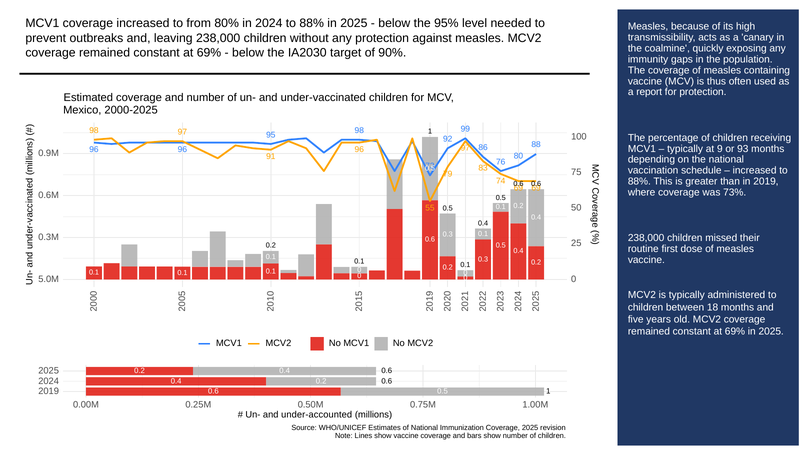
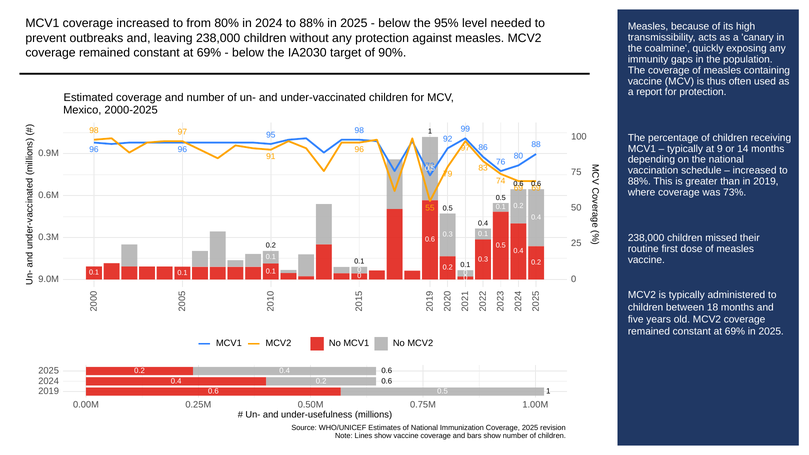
93: 93 -> 14 (743, 149)
5.0M: 5.0M -> 9.0M (49, 279)
under-accounted: under-accounted -> under-usefulness (317, 415)
